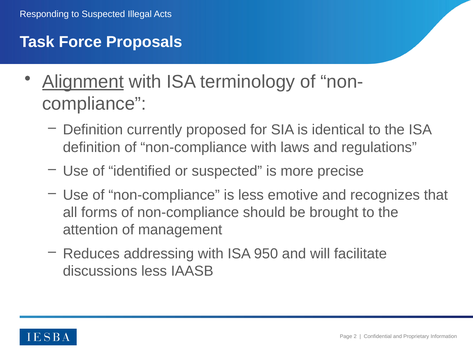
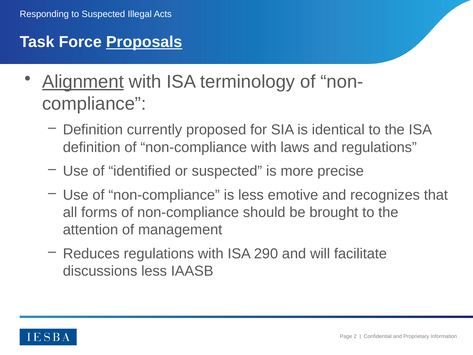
Proposals underline: none -> present (144, 42)
Reduces addressing: addressing -> regulations (159, 254)
950: 950 -> 290 (266, 254)
